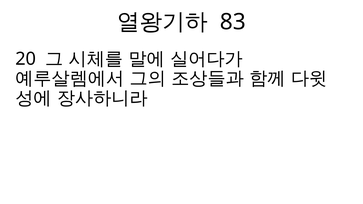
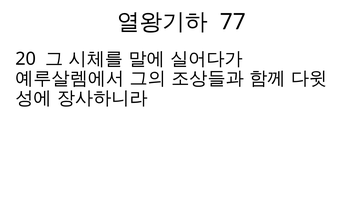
83: 83 -> 77 (233, 22)
